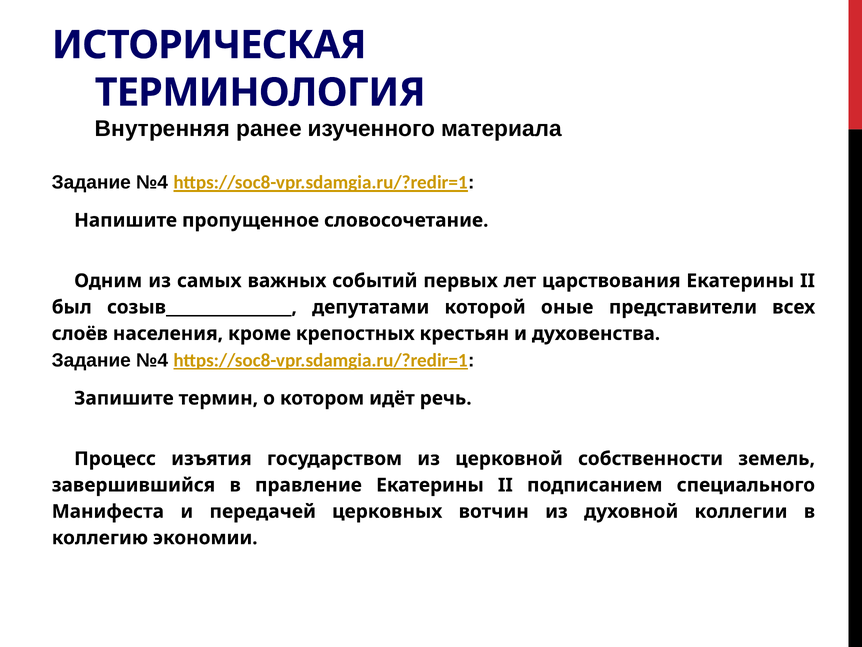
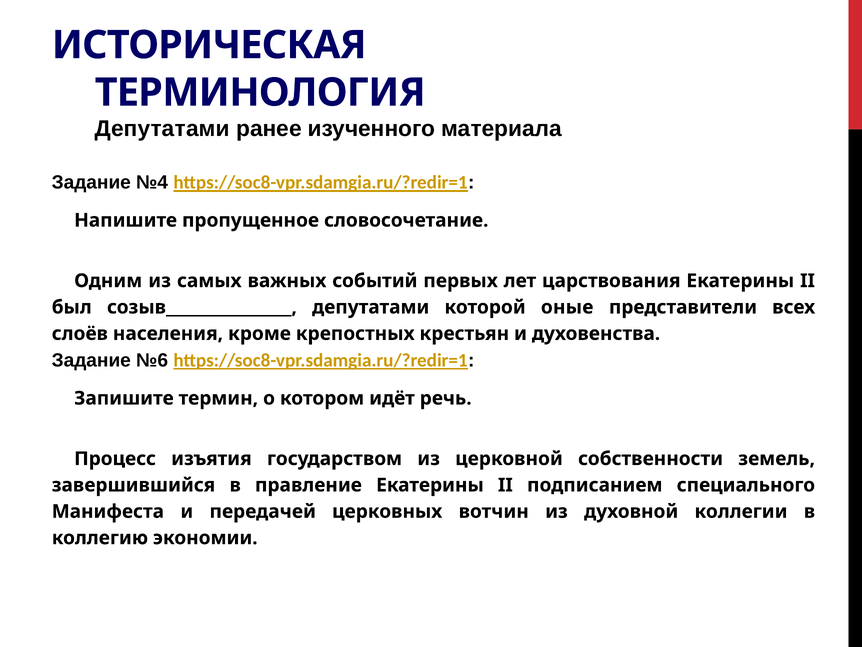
Внутренняя: Внутренняя -> Депутатами (162, 129)
№4: №4 -> №6 (152, 360)
